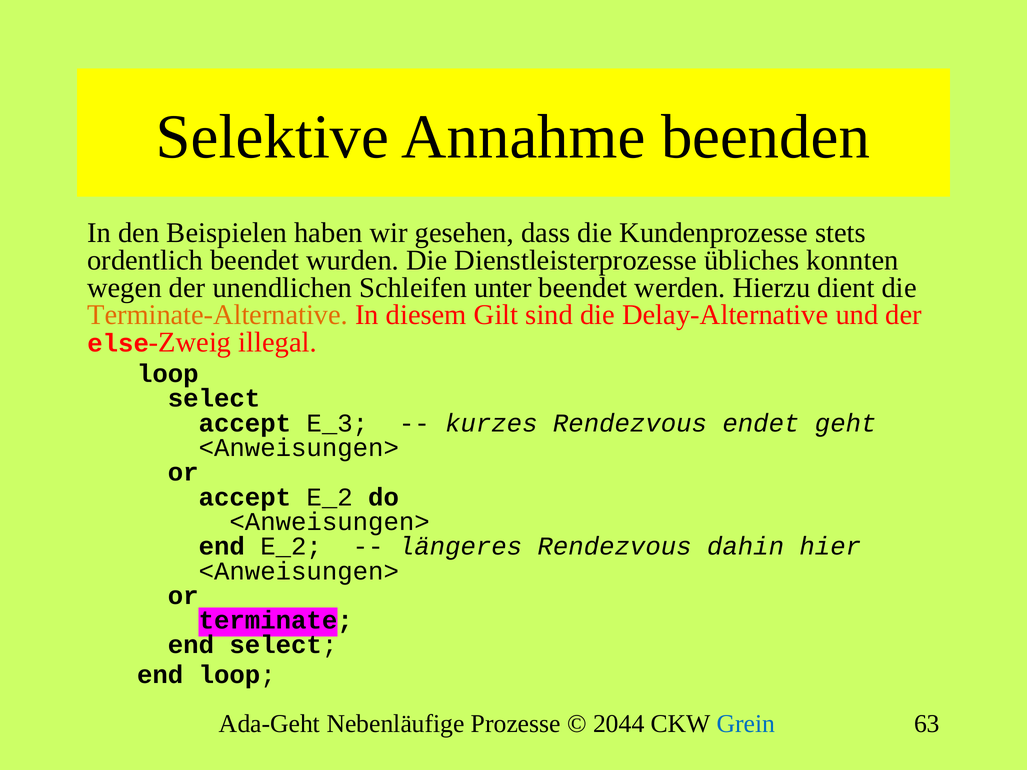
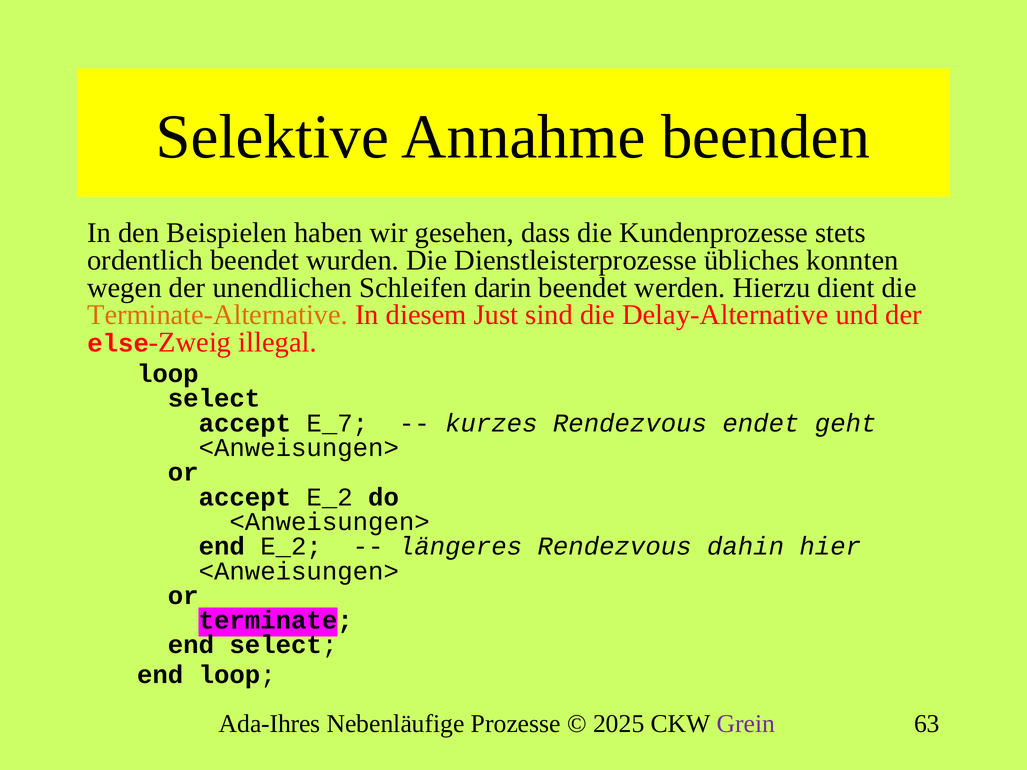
unter: unter -> darin (503, 288)
Gilt: Gilt -> Just (496, 315)
E_3: E_3 -> E_7 (337, 423)
Ada-Geht: Ada-Geht -> Ada-Ihres (270, 724)
2044: 2044 -> 2025 (619, 724)
Grein colour: blue -> purple (746, 724)
